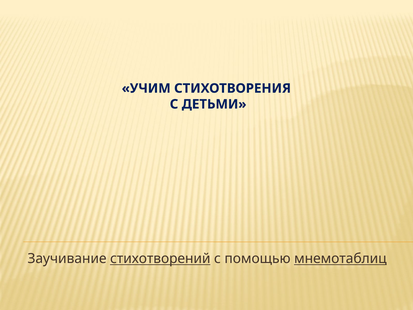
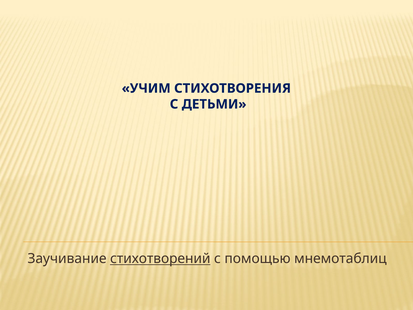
мнемотаблиц underline: present -> none (340, 258)
